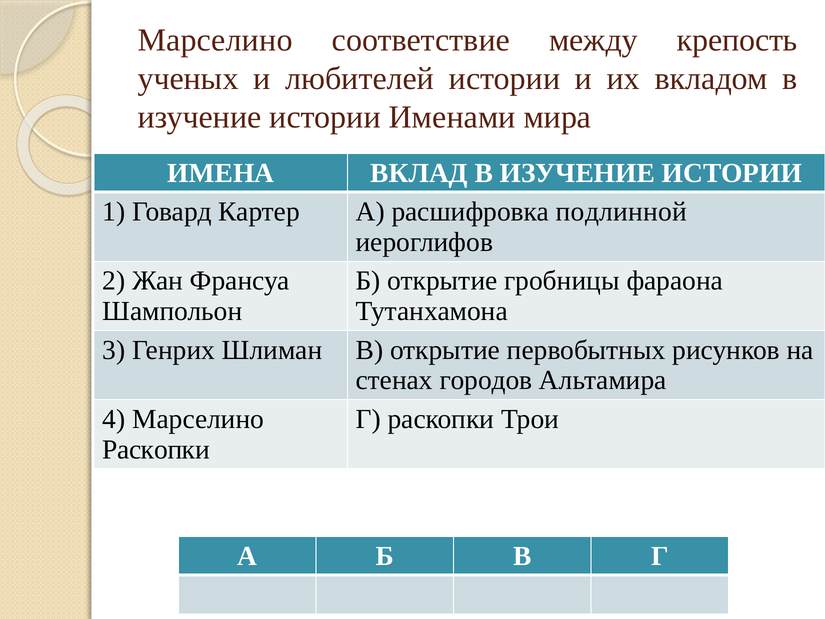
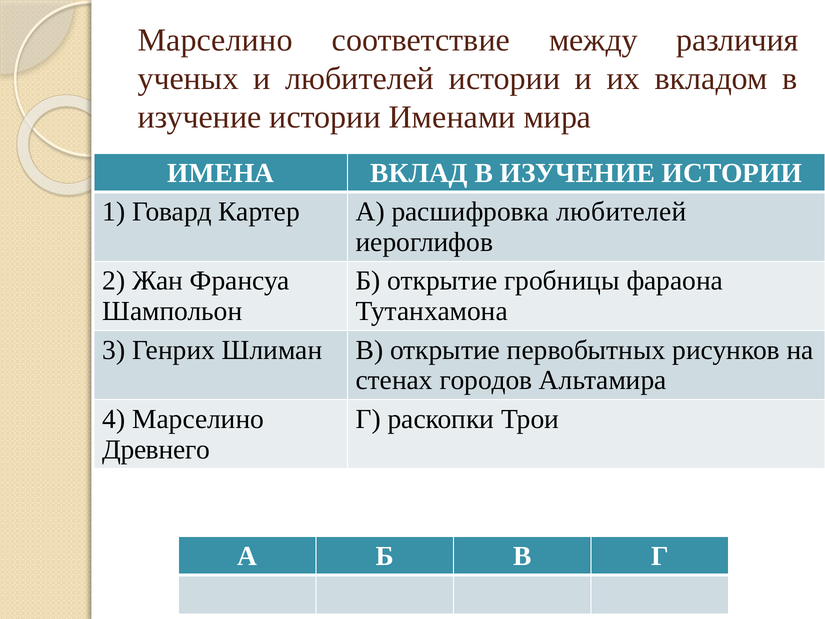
крепость: крепость -> различия (737, 40)
расшифровка подлинной: подлинной -> любителей (621, 212)
Раскопки: Раскопки -> Древнего (156, 449)
